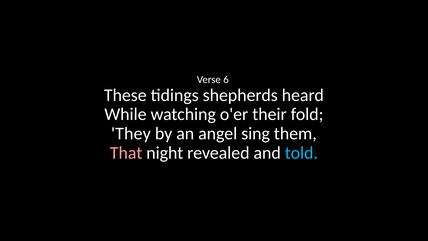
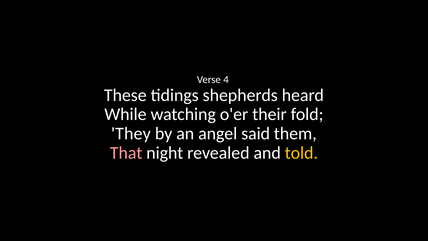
6: 6 -> 4 (226, 80)
sing: sing -> said (256, 134)
told colour: light blue -> yellow (301, 153)
